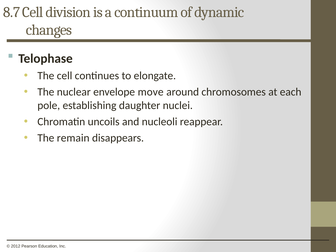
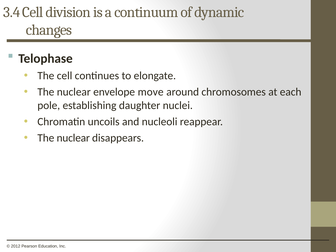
8.7: 8.7 -> 3.4 (12, 12)
remain: remain -> nuclear (73, 138)
